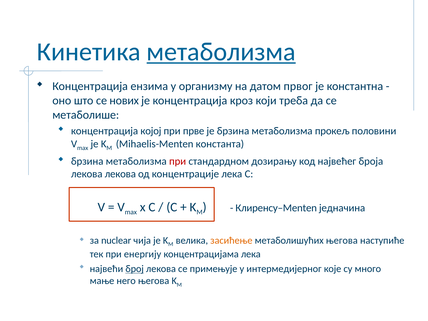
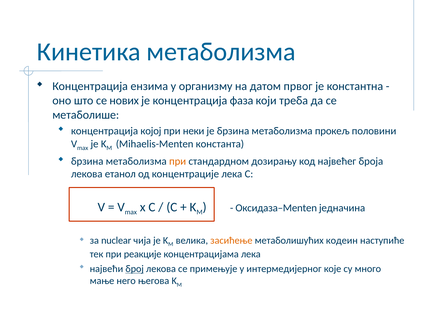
метаболизма underline: present -> none (221, 52)
кроз: кроз -> фаза (242, 101)
прве: прве -> неки (194, 131)
при colour: red -> orange (178, 161)
лекова лекова: лекова -> етанол (120, 174)
Клиренсу–Menten: Клиренсу–Menten -> Оксидаза–Menten (276, 208)
метаболишућих његова: његова -> кодеин (342, 240)
енергију: енергију -> реакције (143, 254)
